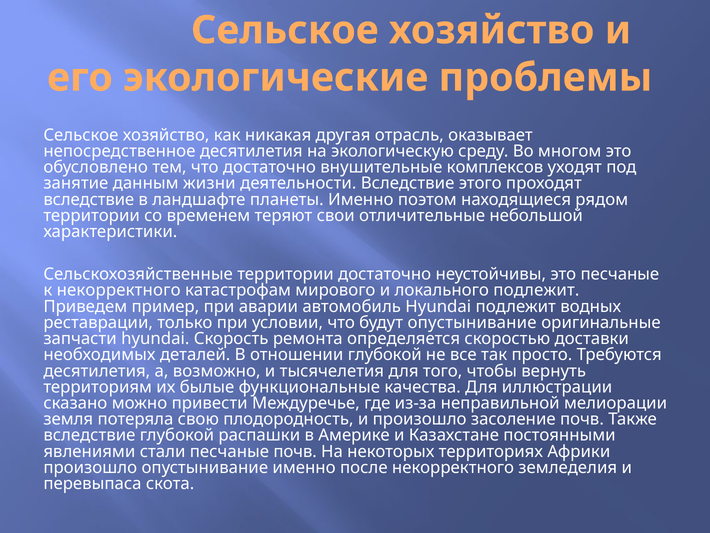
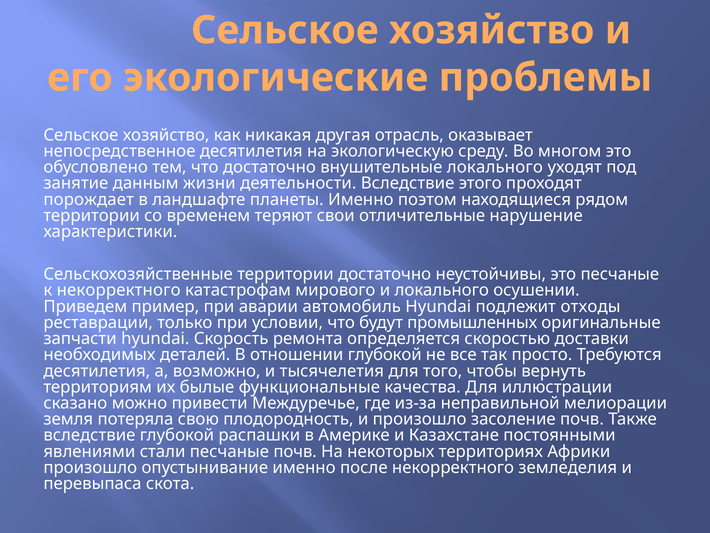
внушительные комплексов: комплексов -> локального (495, 167)
вследствие: вследствие -> порождает (89, 199)
небольшой: небольшой -> нарушение (536, 215)
локального подлежит: подлежит -> осушении (536, 290)
водных: водных -> отходы (591, 306)
будут опустынивание: опустынивание -> промышленных (472, 322)
